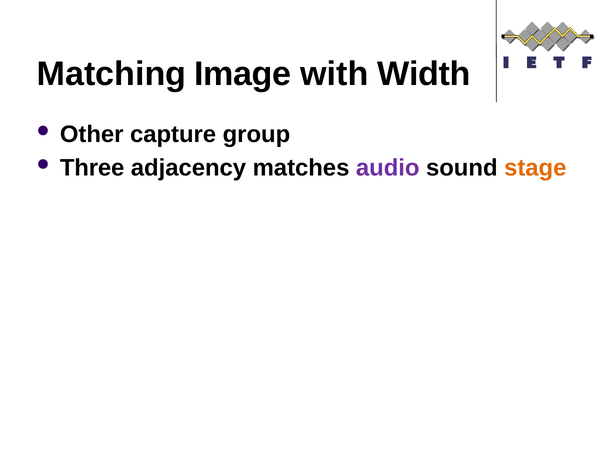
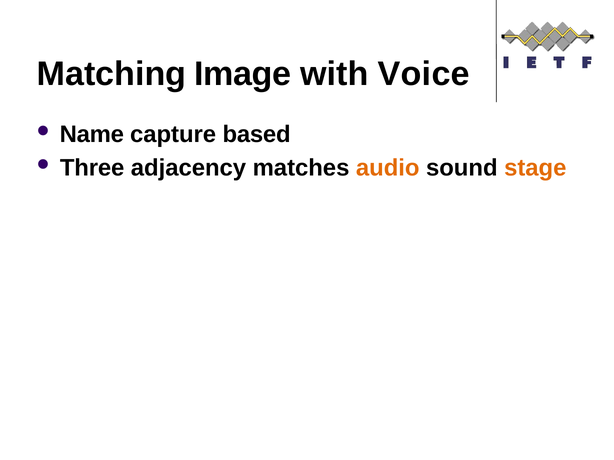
Width: Width -> Voice (424, 74)
Other: Other -> Name (92, 135)
group: group -> based (257, 135)
audio colour: purple -> orange (388, 168)
